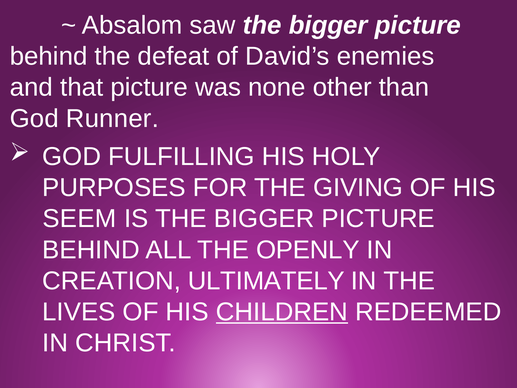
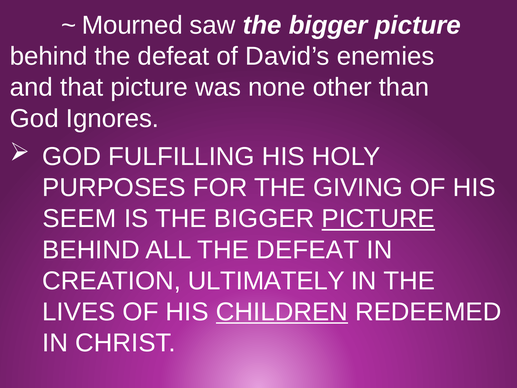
Absalom: Absalom -> Mourned (132, 25)
Runner: Runner -> Ignores (113, 118)
PICTURE underline: none -> present (378, 219)
ALL THE OPENLY: OPENLY -> DEFEAT (308, 250)
